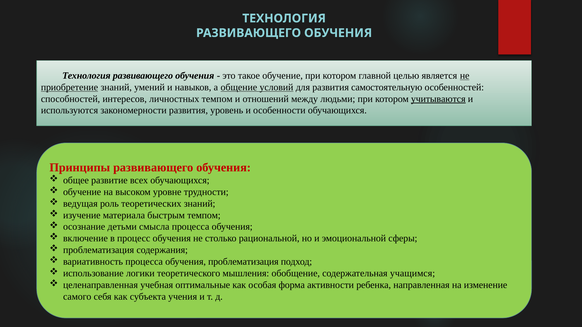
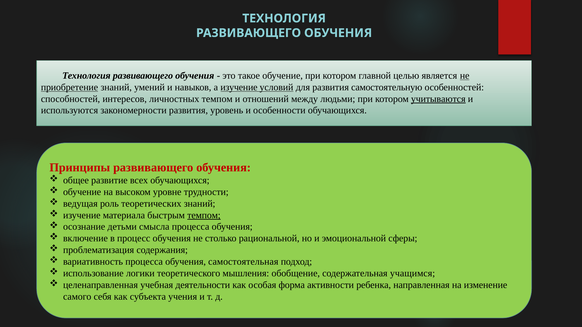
а общение: общение -> изучение (239, 87)
темпом underline: none -> present (204, 215)
обучения проблематизация: проблематизация -> самостоятельная (243, 262)
оптимальные: оптимальные -> деятельности (203, 285)
